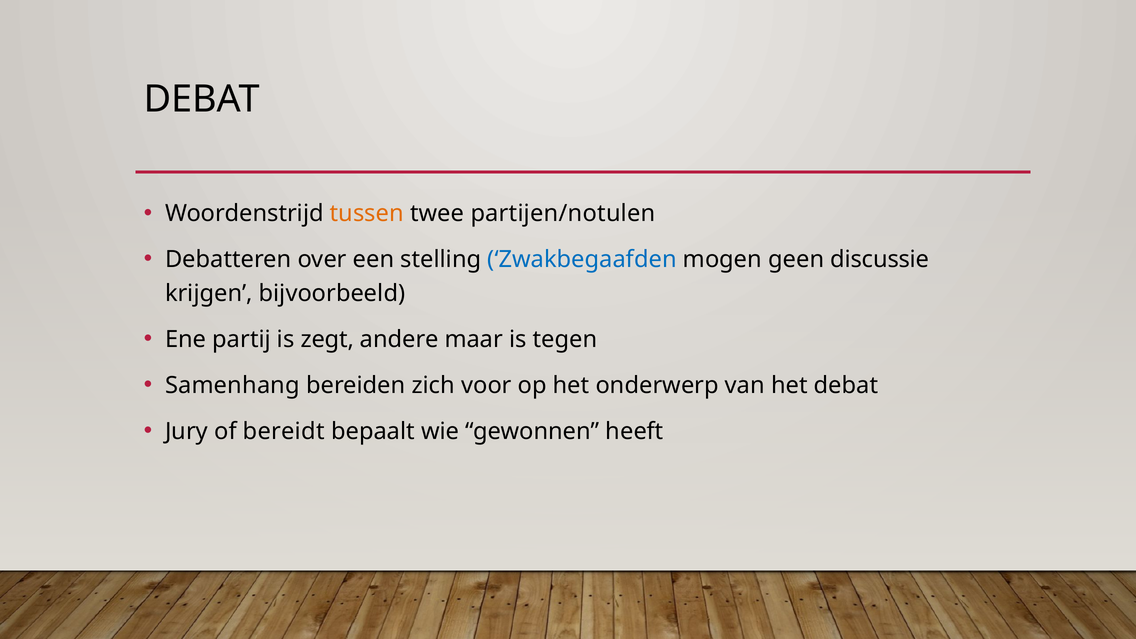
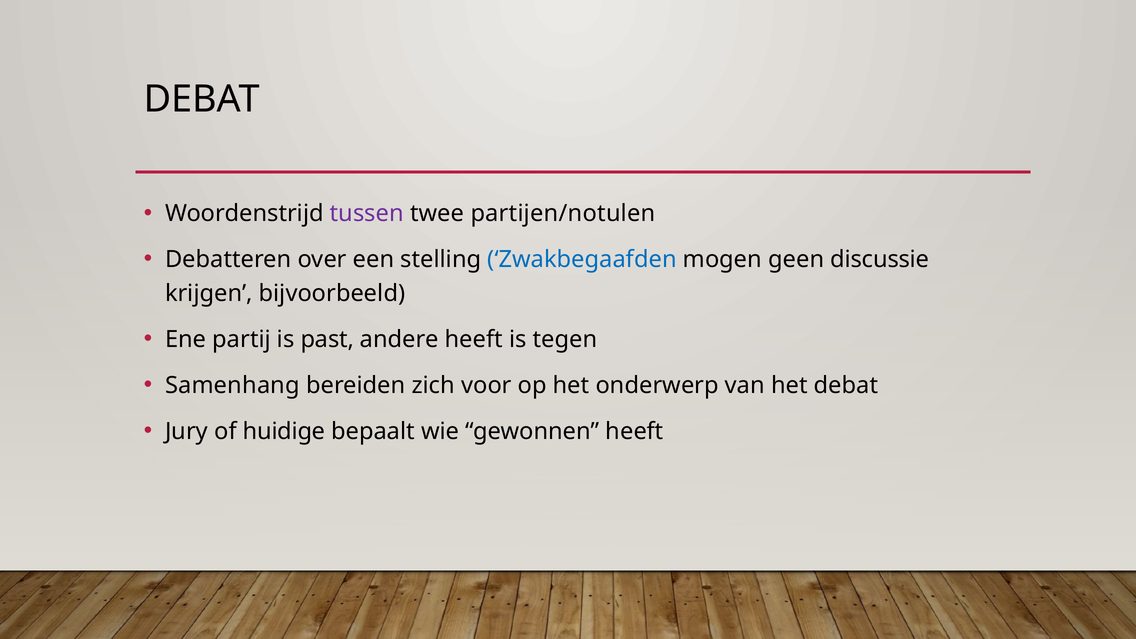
tussen colour: orange -> purple (367, 214)
zegt: zegt -> past (327, 340)
andere maar: maar -> heeft (474, 340)
bereidt: bereidt -> huidige (284, 431)
